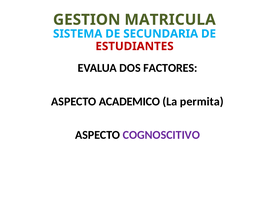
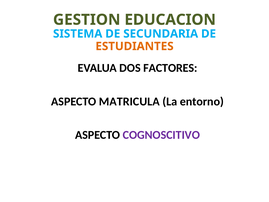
MATRICULA: MATRICULA -> EDUCACION (170, 20)
ESTUDIANTES colour: red -> orange (135, 46)
ACADEMICO: ACADEMICO -> MATRICULA (129, 101)
permita: permita -> entorno (202, 101)
